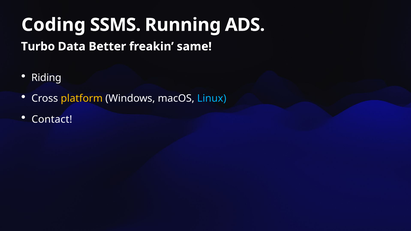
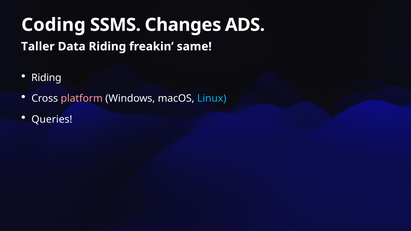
Running: Running -> Changes (183, 25)
Turbo: Turbo -> Taller (38, 47)
Data Better: Better -> Riding (107, 47)
platform colour: yellow -> pink (82, 99)
Contact: Contact -> Queries (52, 119)
